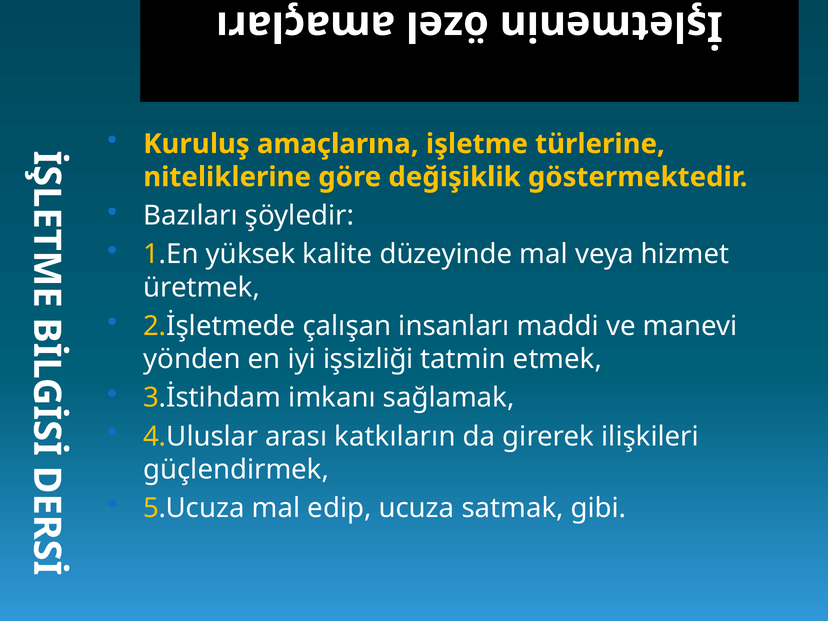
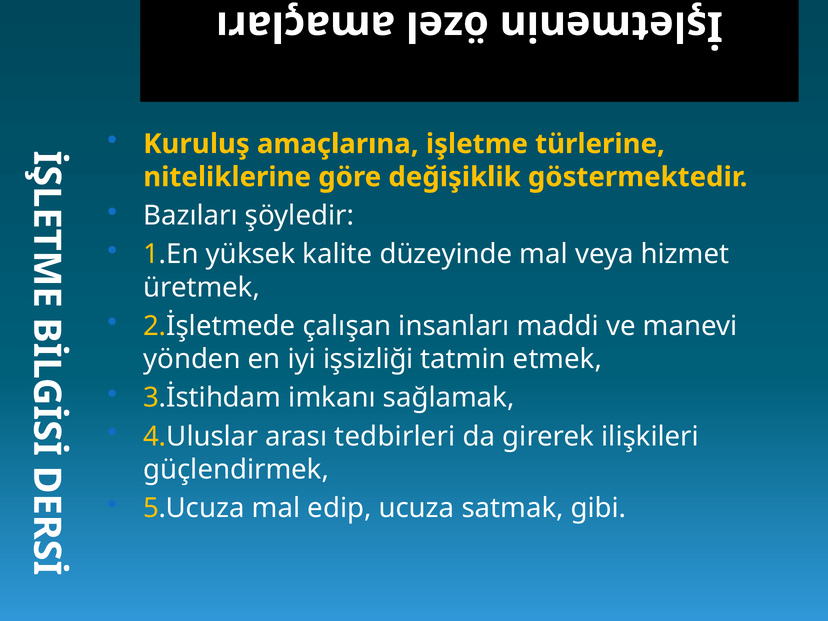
katkıların: katkıların -> tedbirleri (395, 436)
